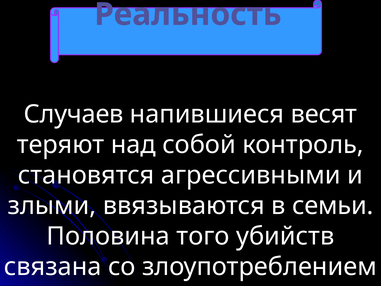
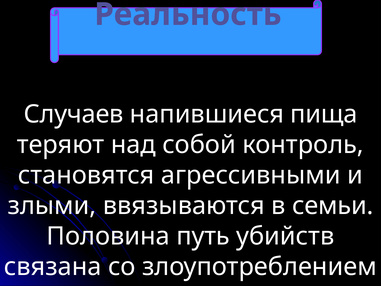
весят: весят -> пища (324, 114)
того: того -> путь (203, 236)
